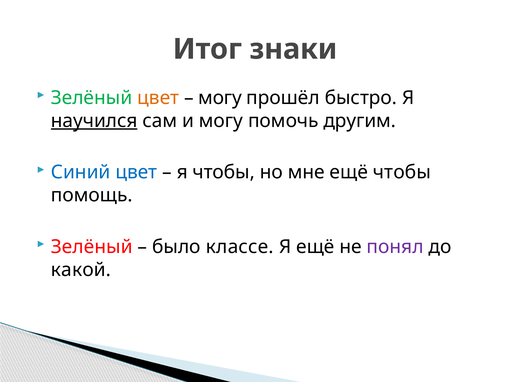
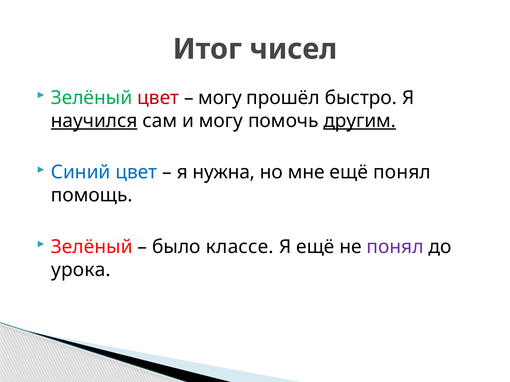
знаки: знаки -> чисел (293, 49)
цвет colour: orange -> red (158, 98)
другим underline: none -> present (360, 121)
я чтобы: чтобы -> нужна (224, 173)
ещё чтобы: чтобы -> понял (402, 173)
какой: какой -> урока (81, 270)
